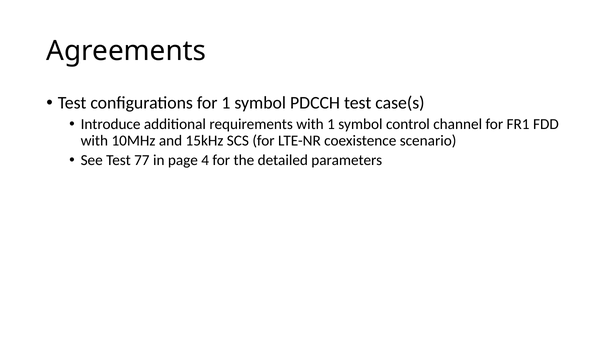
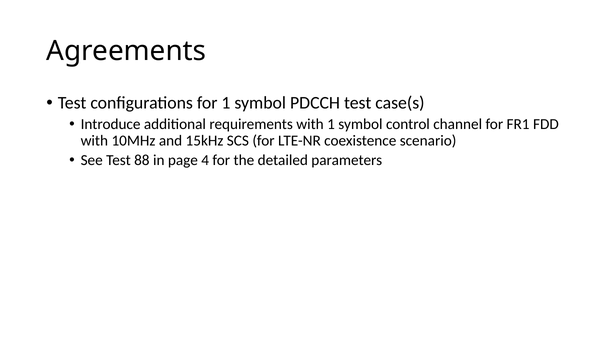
77: 77 -> 88 (142, 160)
